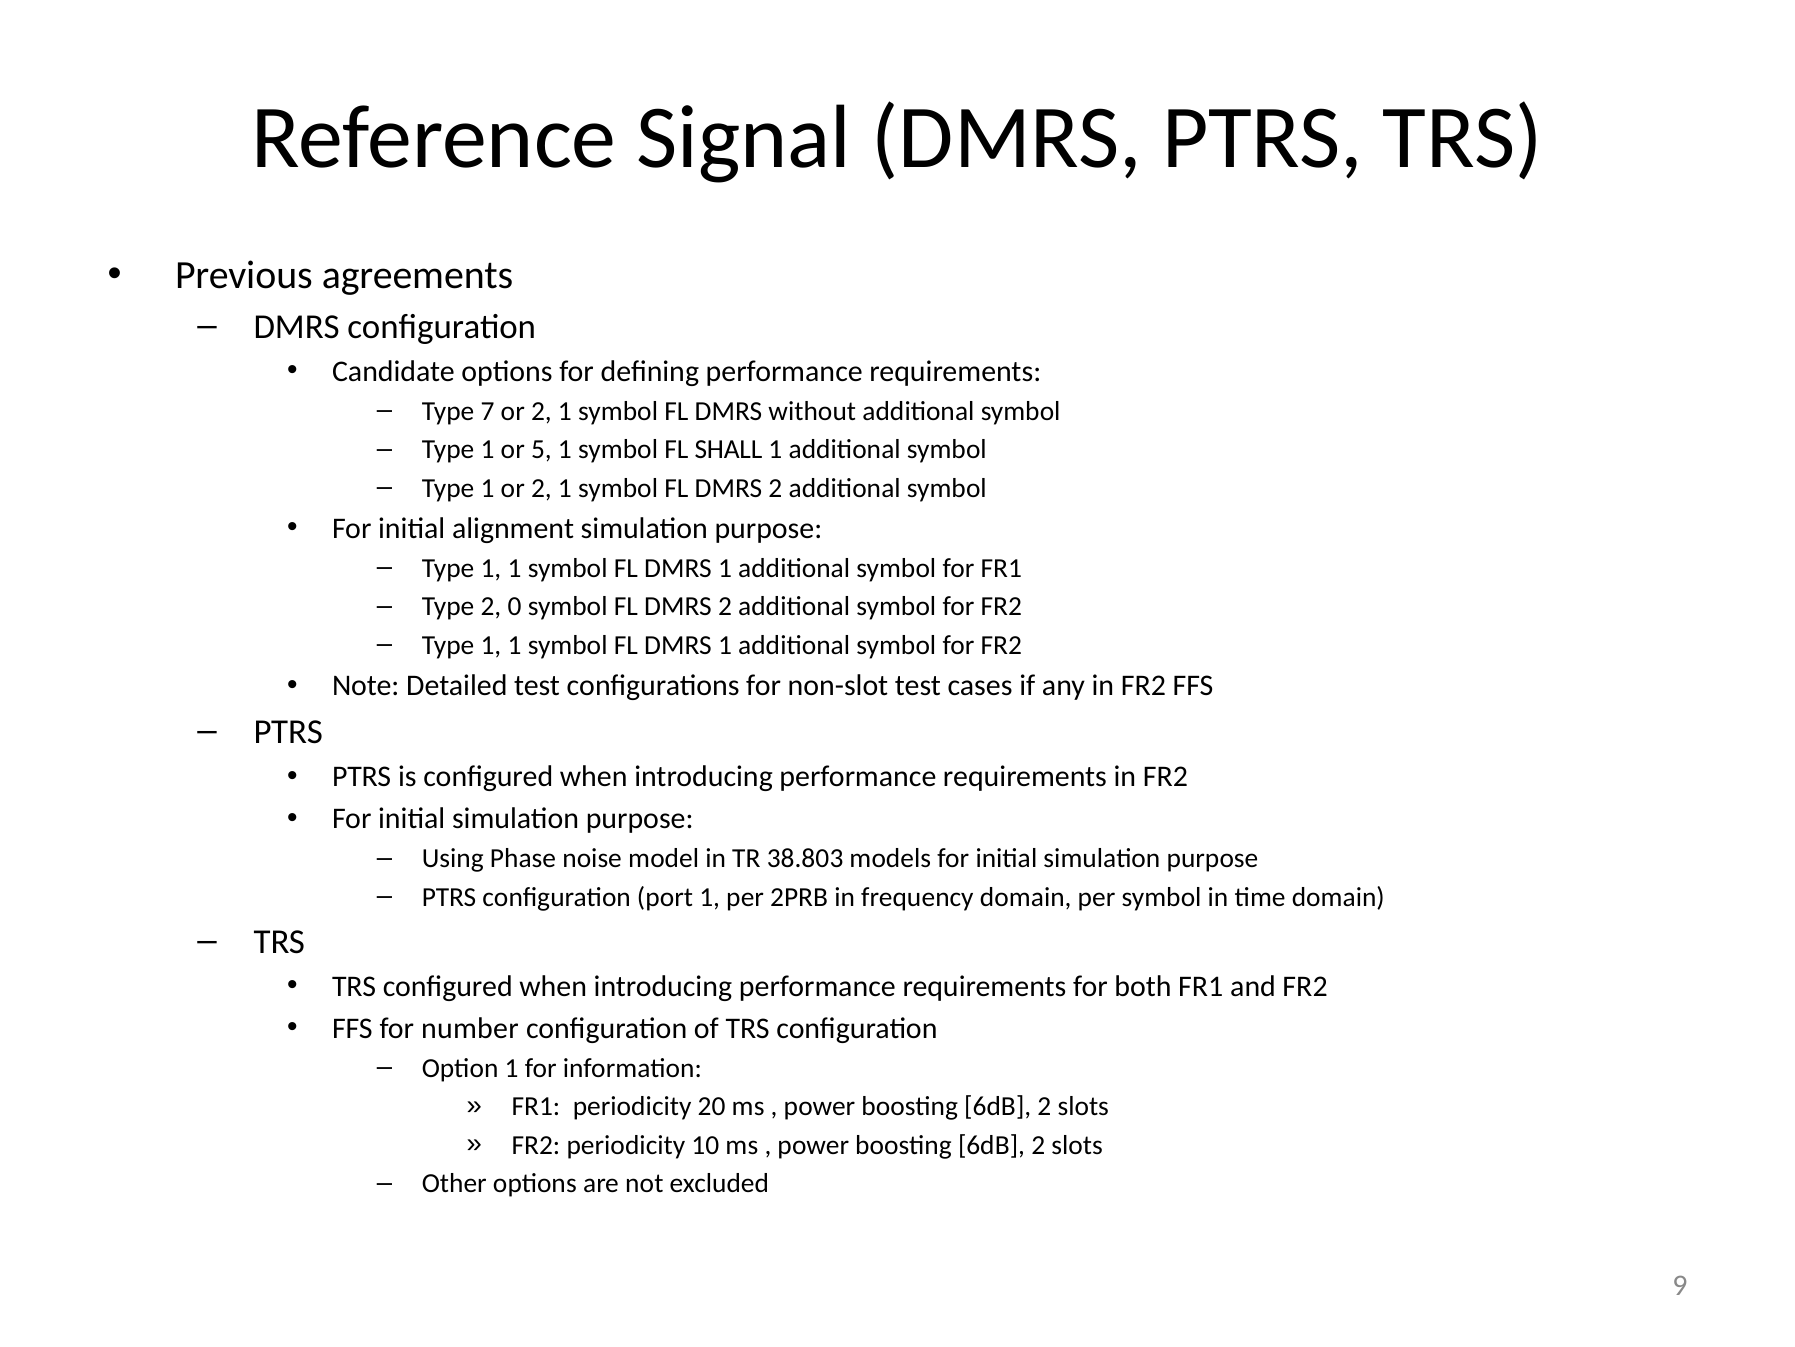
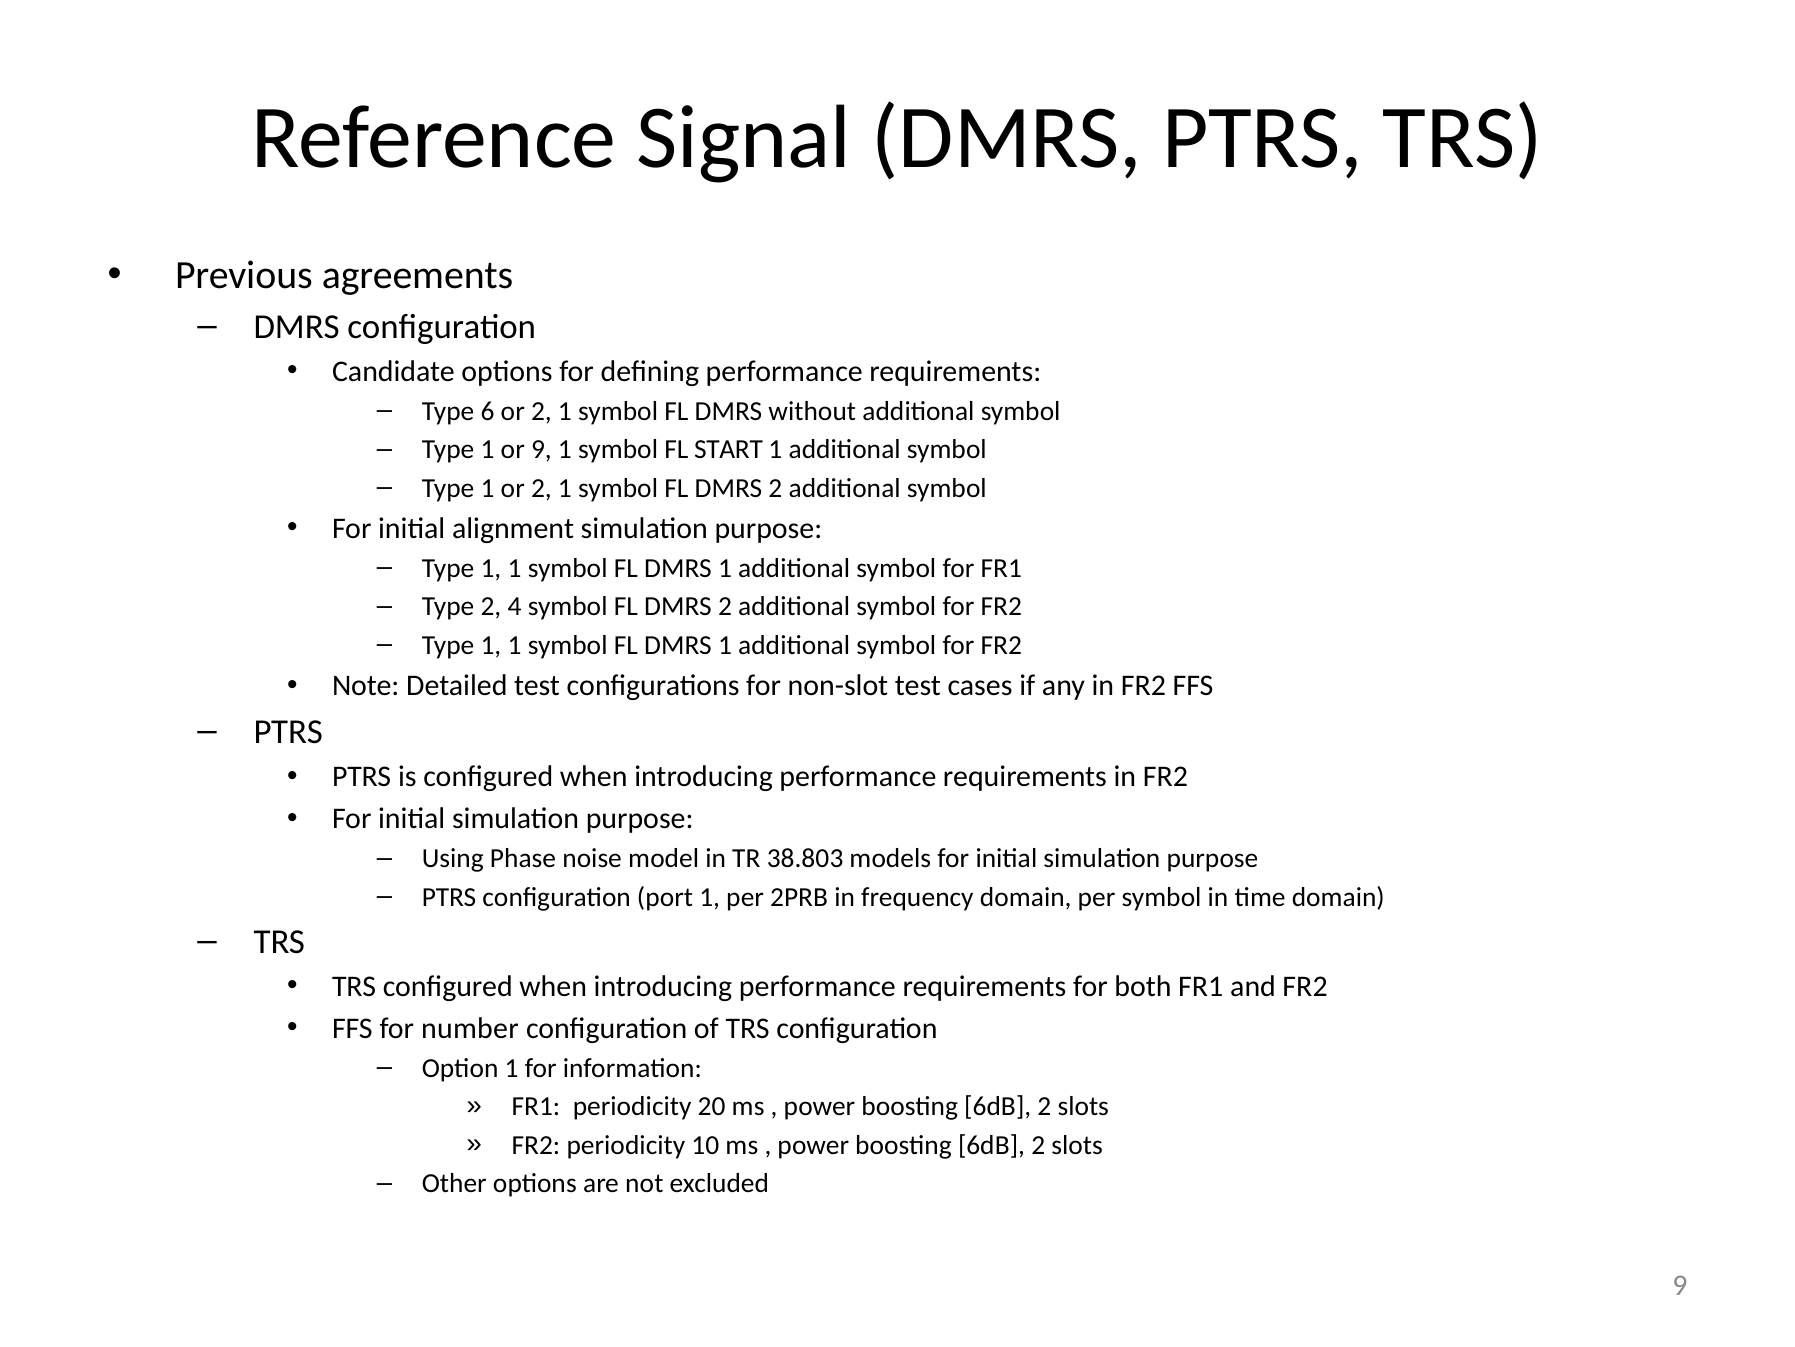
7: 7 -> 6 (488, 411)
or 5: 5 -> 9 (541, 449)
SHALL: SHALL -> START (728, 449)
0: 0 -> 4 (514, 607)
